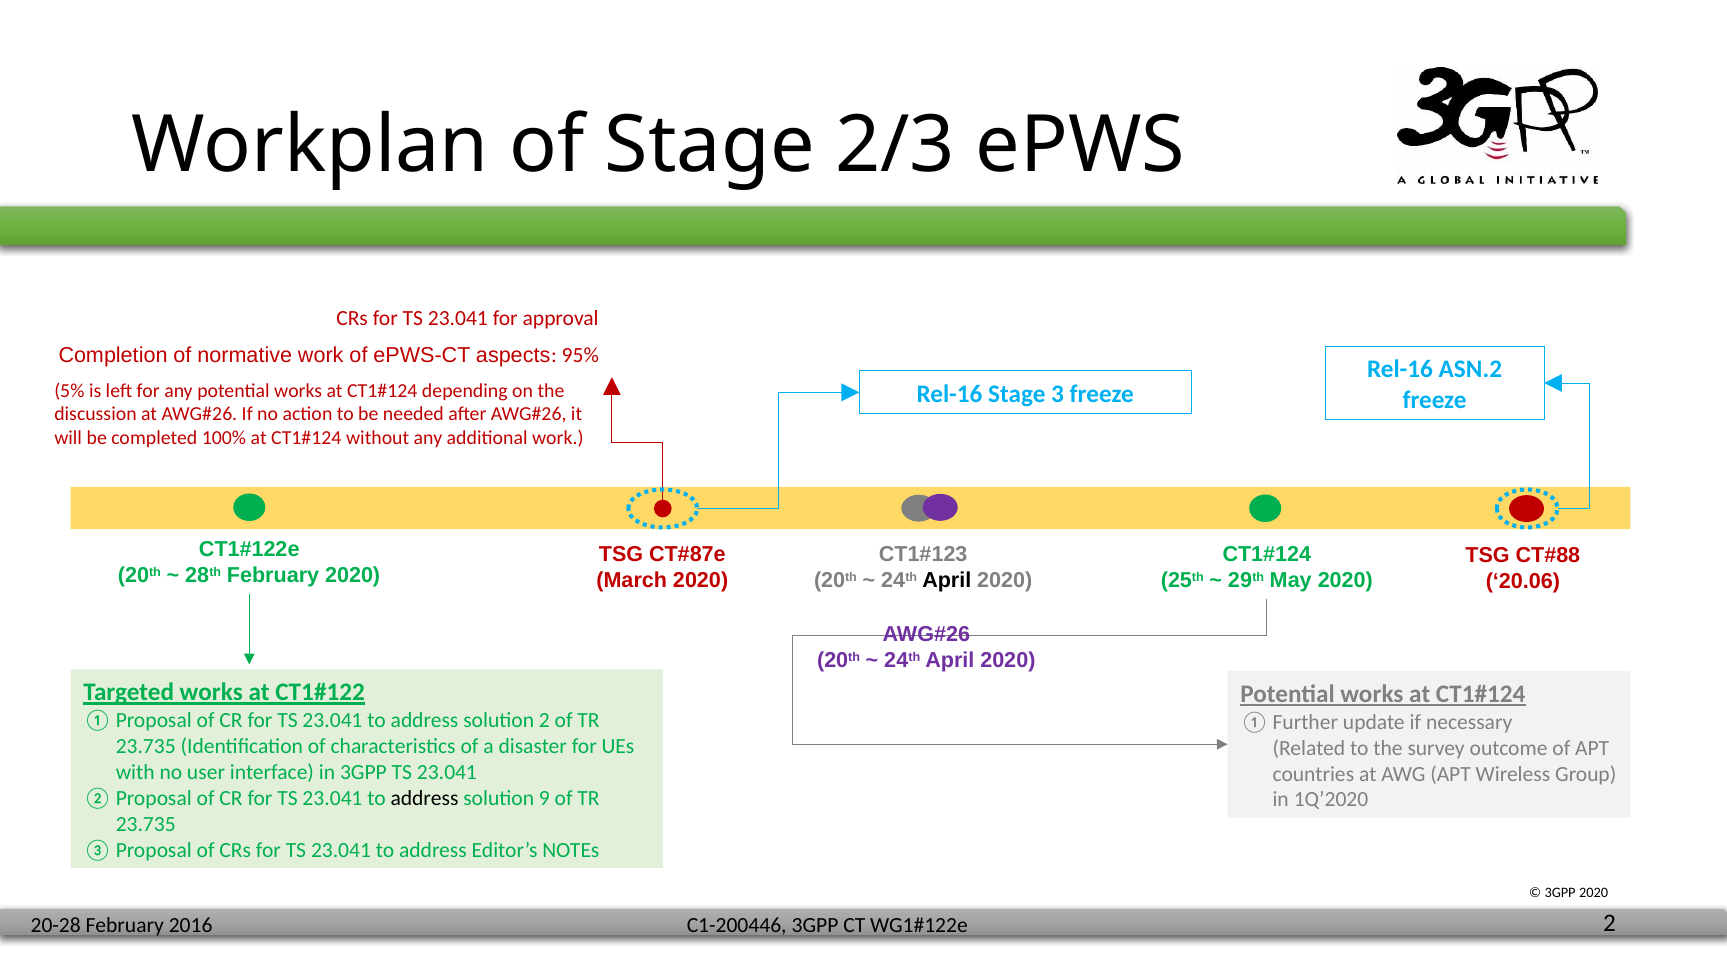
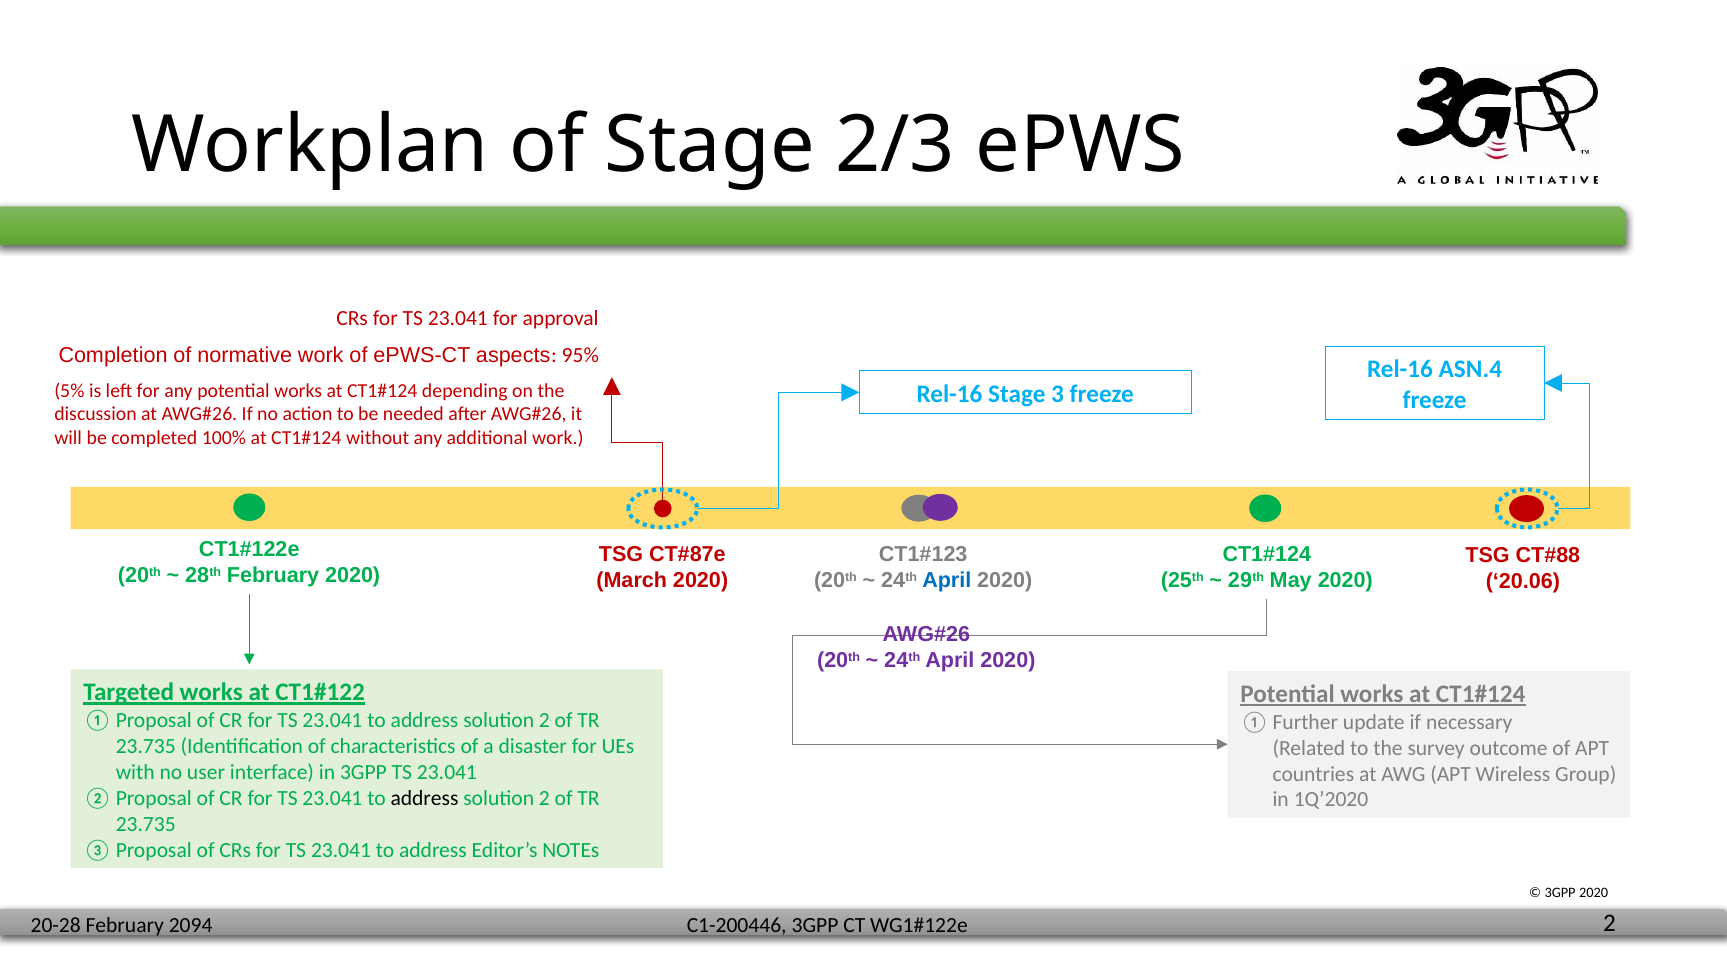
ASN.2: ASN.2 -> ASN.4 (1470, 369)
April colour: black -> blue (947, 580)
9: 9 -> 2 (544, 798)
2016: 2016 -> 2094 (191, 925)
